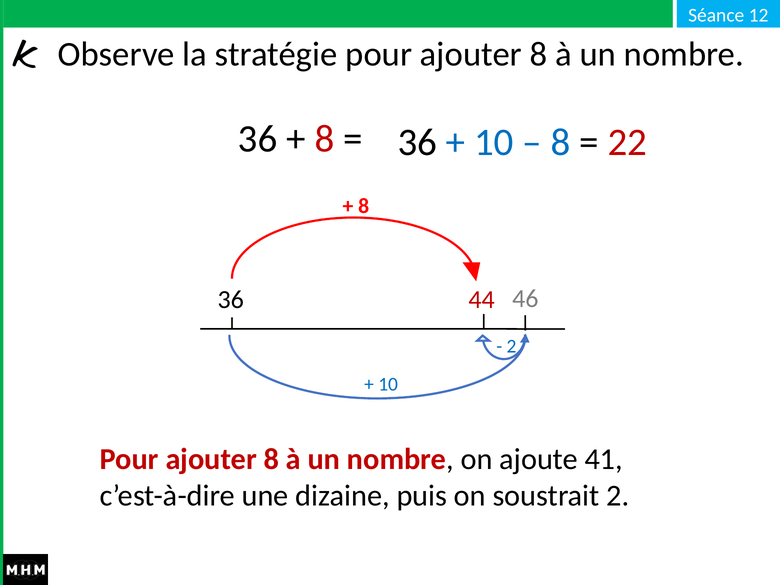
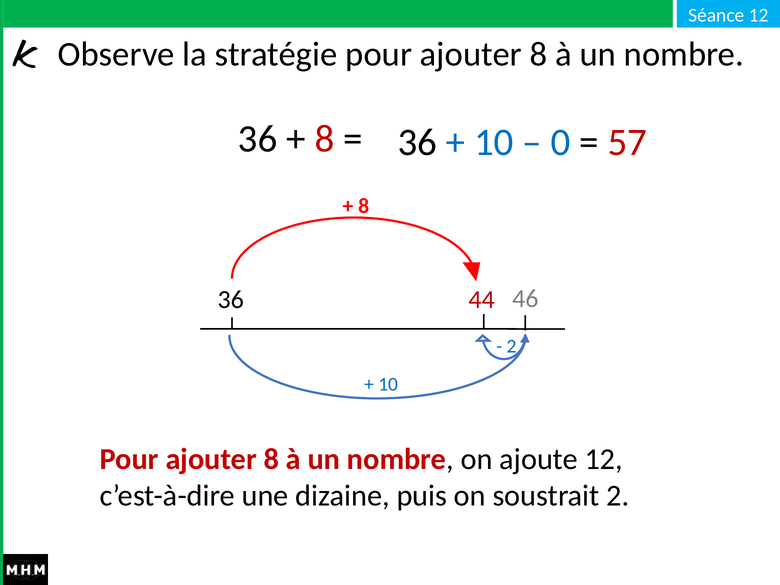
8: 8 -> 0 (560, 142)
22: 22 -> 57 (627, 142)
ajoute 41: 41 -> 12 (604, 459)
